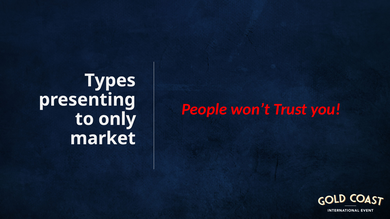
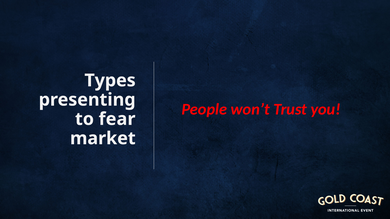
only: only -> fear (117, 119)
